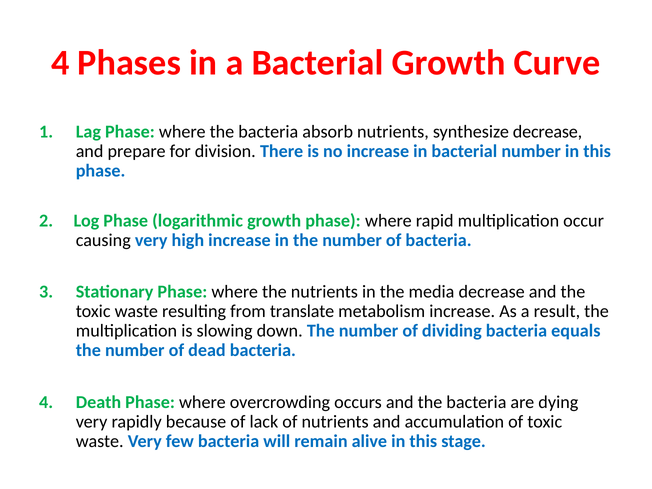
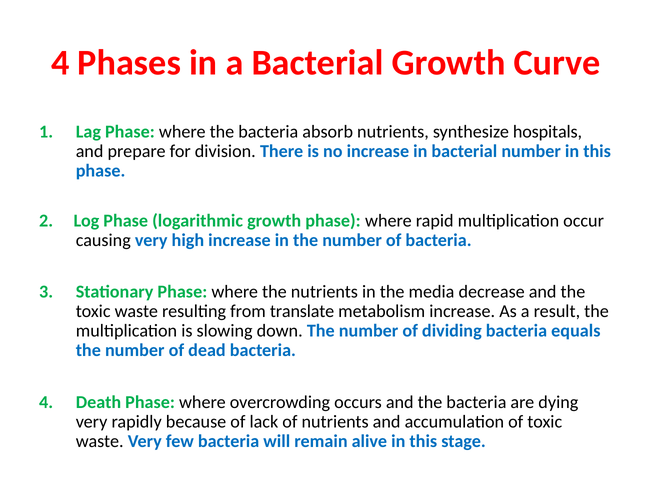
synthesize decrease: decrease -> hospitals (547, 132)
